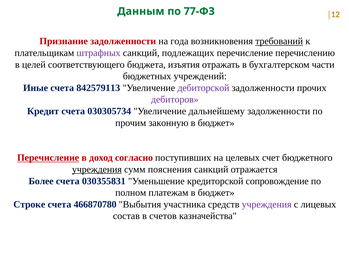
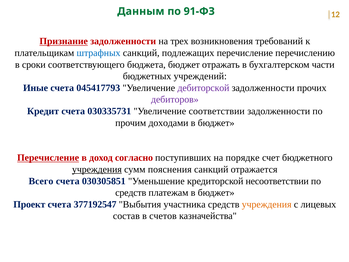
77-ФЗ: 77-ФЗ -> 91-ФЗ (199, 11)
Признание underline: none -> present (64, 41)
года: года -> трех (179, 41)
требований underline: present -> none (279, 41)
штрафных colour: purple -> blue (99, 53)
целей: целей -> сроки (34, 64)
бюджета изъятия: изъятия -> бюджет (184, 64)
842579113: 842579113 -> 045417793 (98, 88)
030305734: 030305734 -> 030335731 (109, 111)
дальнейшему: дальнейшему -> соответствии (217, 111)
законную: законную -> доходами (168, 123)
целевых: целевых -> порядке (243, 158)
Более: Более -> Всего (41, 181)
030355831: 030355831 -> 030305851 (104, 181)
сопровождение: сопровождение -> несоответствии (277, 181)
полном: полном -> средств (131, 193)
Строке: Строке -> Проект (29, 204)
466870780: 466870780 -> 377192547 (95, 204)
учреждения colour: purple -> orange (267, 204)
